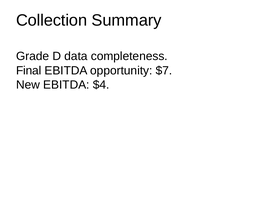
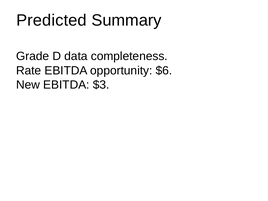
Collection: Collection -> Predicted (51, 20)
Final: Final -> Rate (29, 70)
$7: $7 -> $6 (164, 70)
$4: $4 -> $3 (101, 85)
